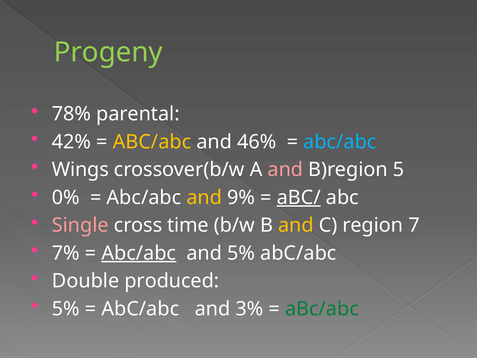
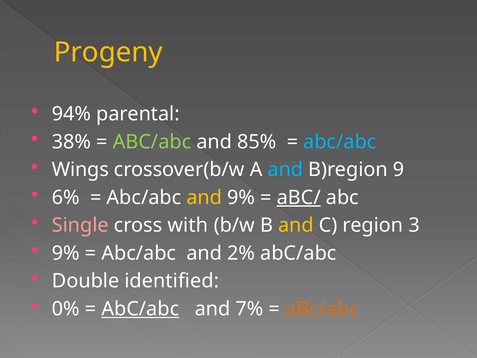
Progeny colour: light green -> yellow (108, 52)
78%: 78% -> 94% (72, 114)
42%: 42% -> 38% (72, 142)
ABC/abc colour: yellow -> light green (152, 142)
46%: 46% -> 85% (257, 142)
and colour: pink -> light blue (285, 170)
5: 5 -> 9 (399, 170)
0%: 0% -> 6% (66, 197)
time: time -> with (188, 225)
7: 7 -> 3 (414, 225)
7%: 7% -> 9% (66, 253)
Abc/abc underline: present -> none (139, 253)
and 5%: 5% -> 2% (241, 253)
produced: produced -> identified (172, 281)
5%: 5% -> 0% (66, 309)
AbC/abc underline: none -> present (140, 309)
3%: 3% -> 7% (249, 309)
aBc/abc colour: green -> orange (322, 309)
